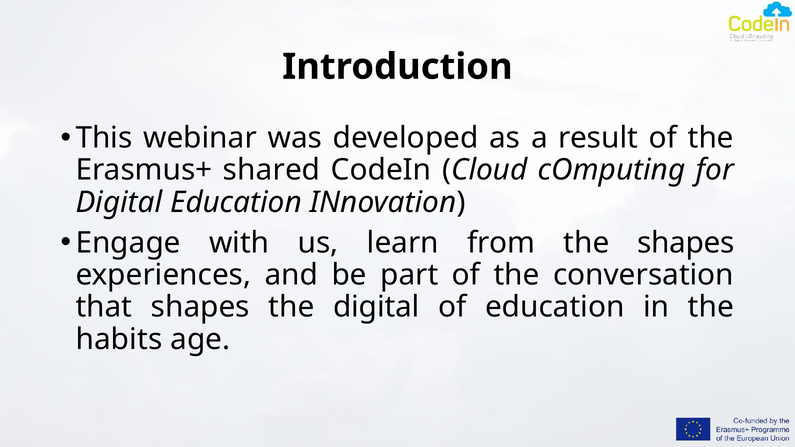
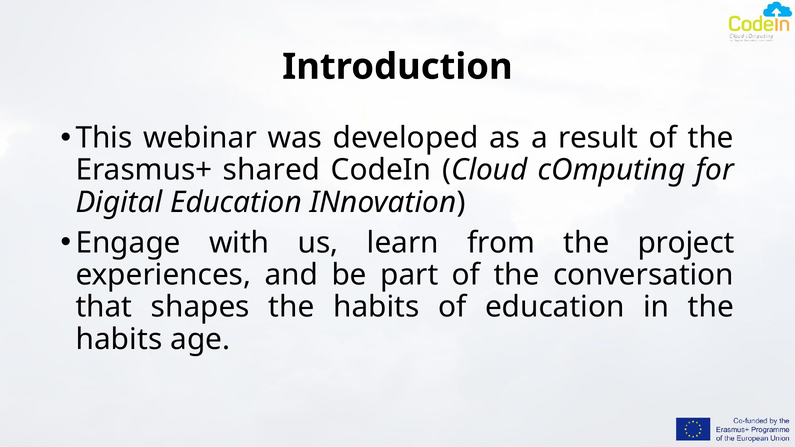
the shapes: shapes -> project (686, 243)
shapes the digital: digital -> habits (376, 307)
